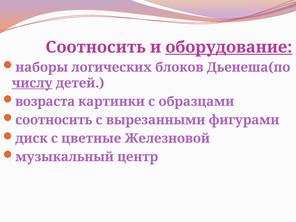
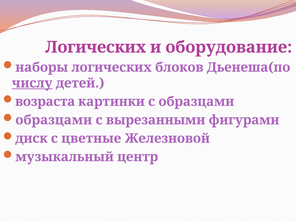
Соотносить: Соотносить -> Логических (96, 47)
оборудование underline: present -> none (229, 47)
соотносить: соотносить -> образцами (54, 120)
